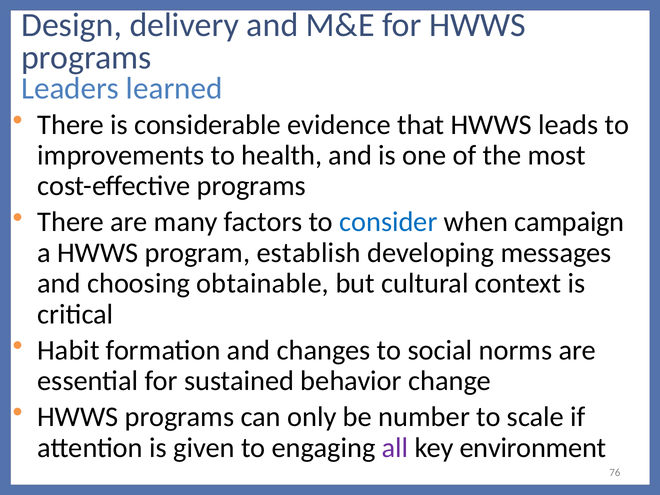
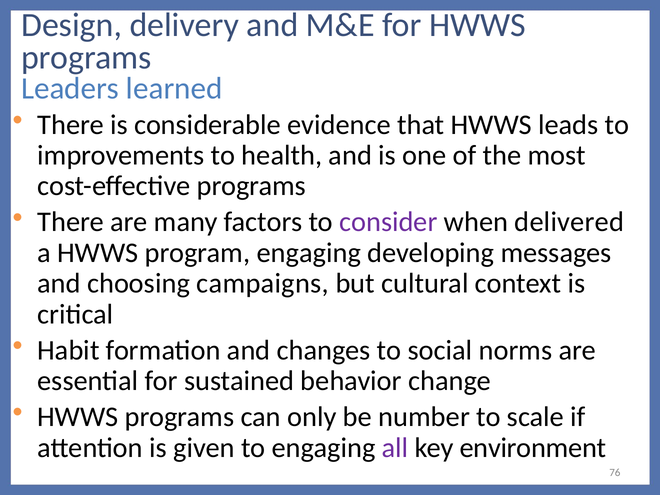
consider colour: blue -> purple (388, 222)
campaign: campaign -> delivered (569, 222)
program establish: establish -> engaging (309, 253)
obtainable: obtainable -> campaigns (263, 284)
